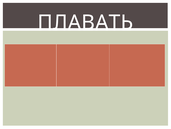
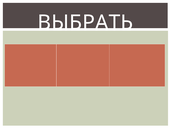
ПЛАВАТЬ: ПЛАВАТЬ -> ВЫБРАТЬ (85, 22)
